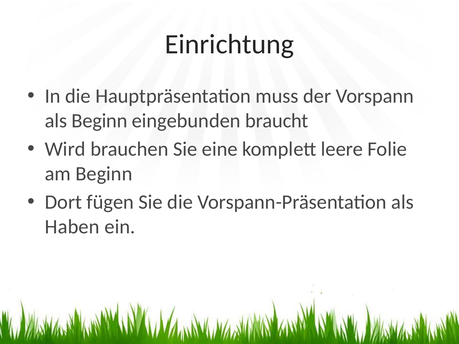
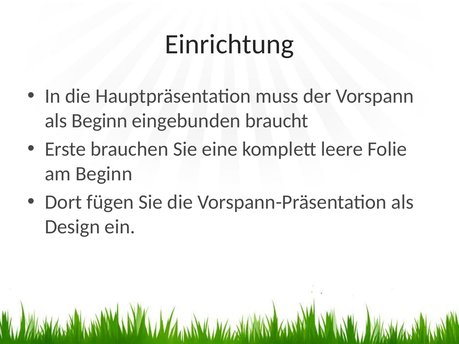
Wird: Wird -> Erste (65, 149)
Haben: Haben -> Design (72, 227)
